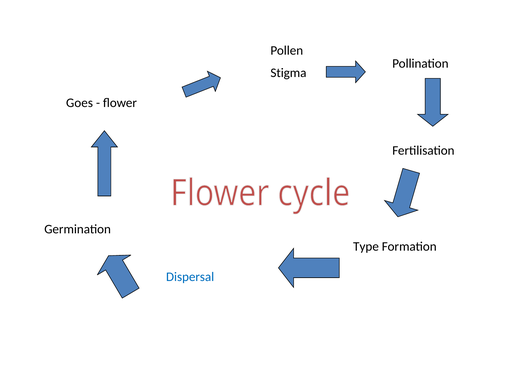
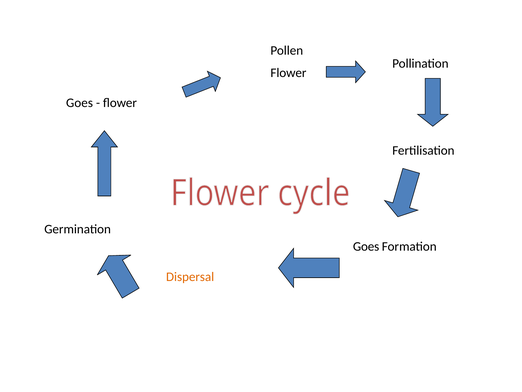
Stigma: Stigma -> Flower (288, 73)
Type: Type -> Goes (366, 246)
Dispersal colour: blue -> orange (190, 277)
